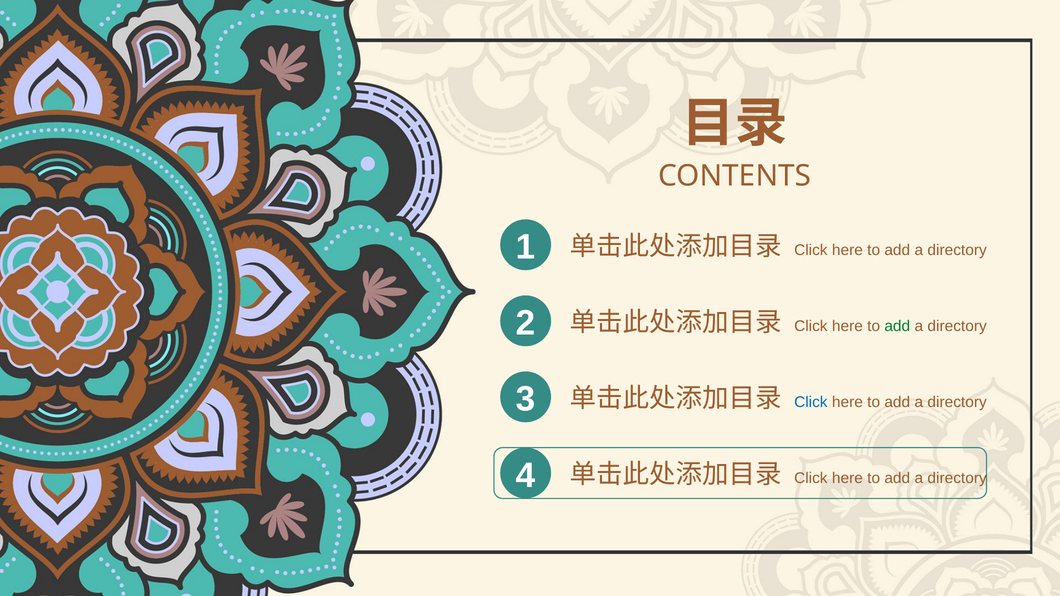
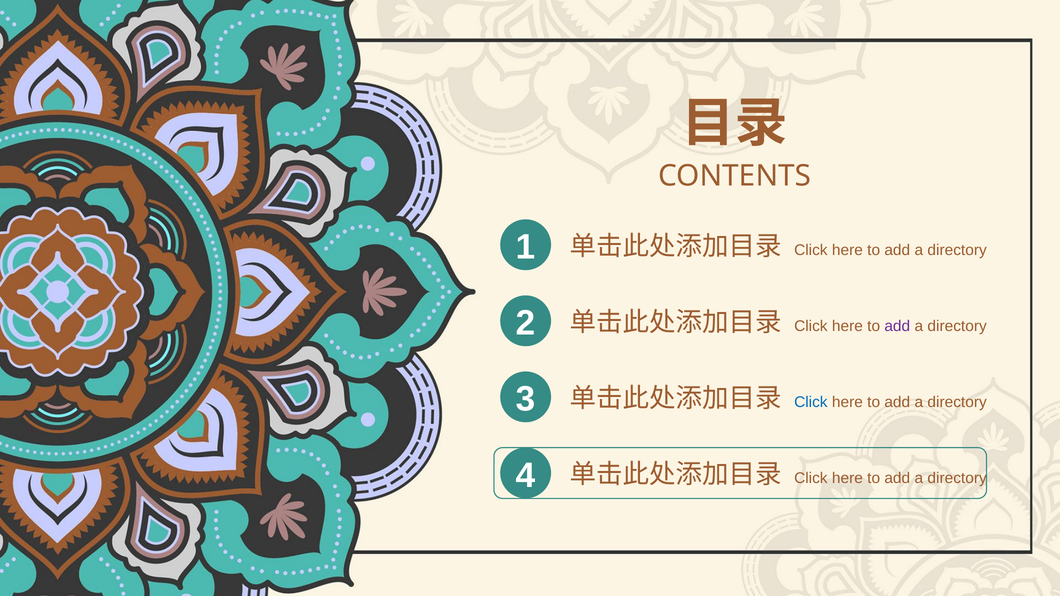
add colour: green -> purple (897, 326)
